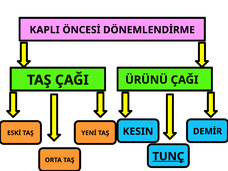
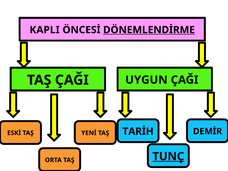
DÖNEMLENDİRME underline: none -> present (149, 30)
ÜRÜNÜ: ÜRÜNÜ -> UYGUN (146, 80)
KESIN: KESIN -> TARİH (138, 131)
